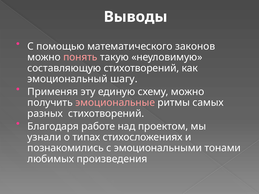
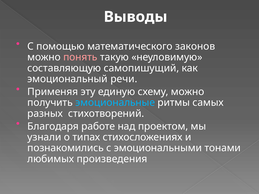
составляющую стихотворений: стихотворений -> самопишущий (141, 68)
шагу: шагу -> речи (124, 79)
эмоциональные colour: pink -> light blue (115, 103)
